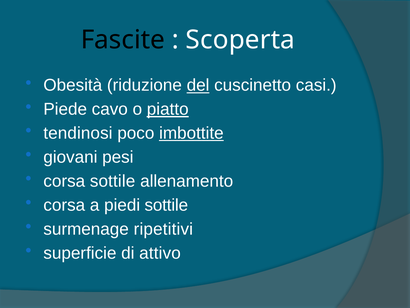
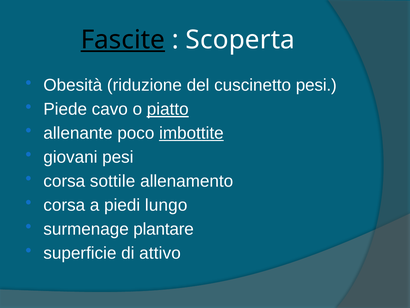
Fascite underline: none -> present (123, 40)
del underline: present -> none (198, 85)
cuscinetto casi: casi -> pesi (316, 85)
tendinosi: tendinosi -> allenante (78, 133)
piedi sottile: sottile -> lungo (166, 205)
ripetitivi: ripetitivi -> plantare (164, 229)
